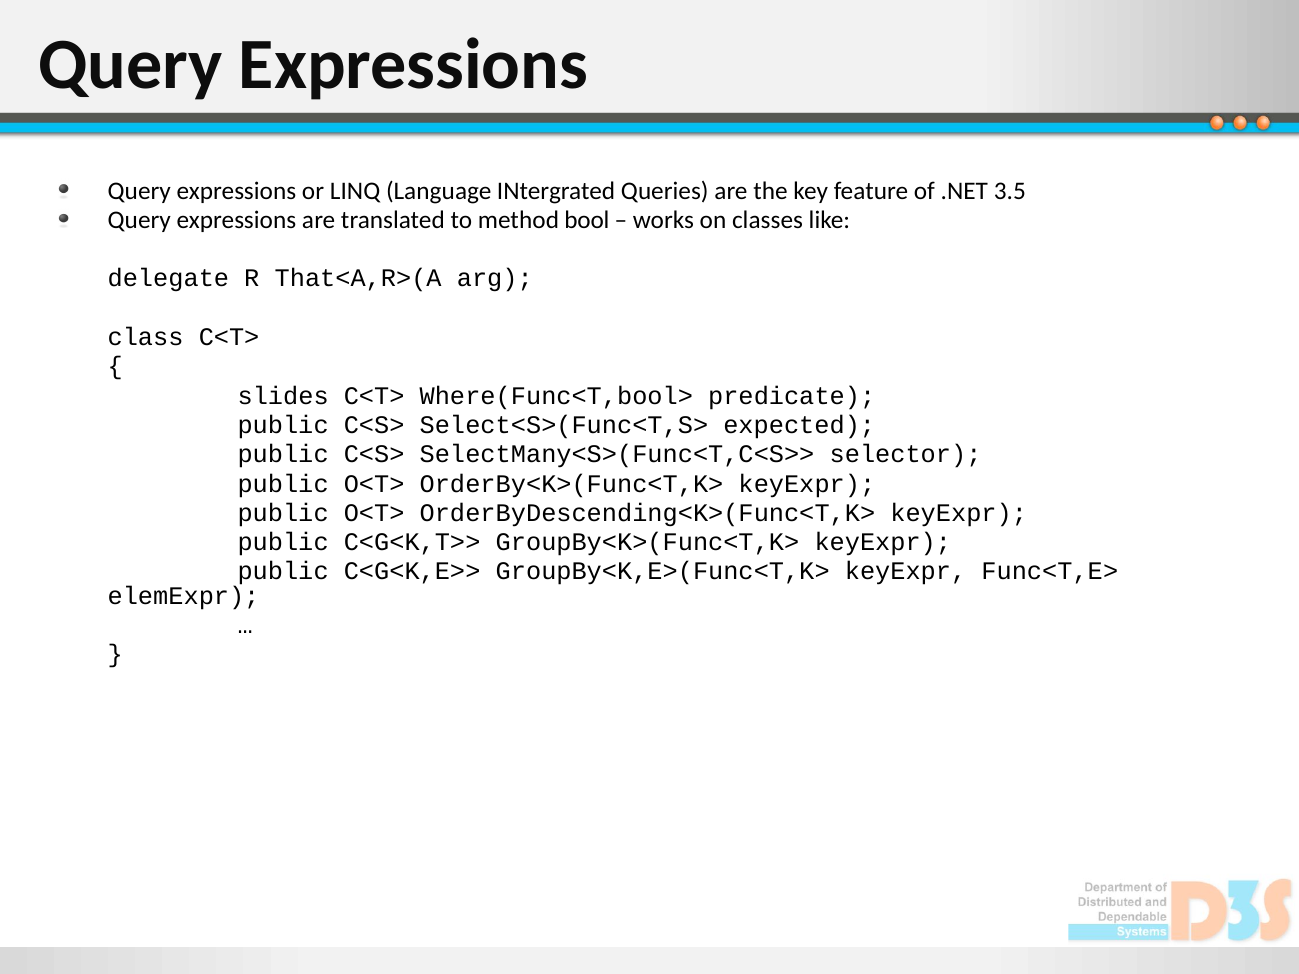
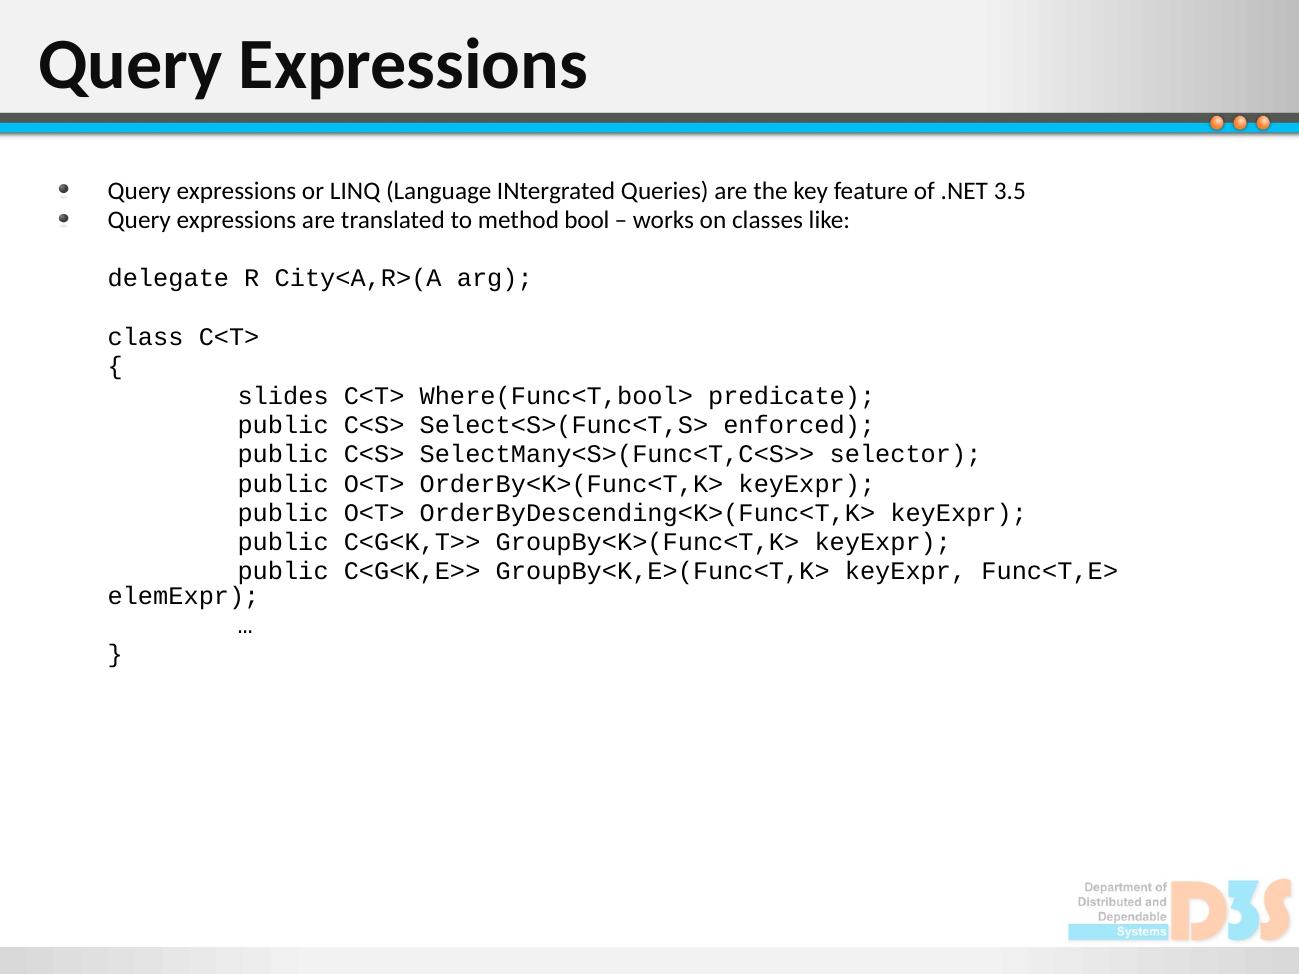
That<A,R>(A: That<A,R>(A -> City<A,R>(A (358, 279)
expected: expected -> enforced (799, 425)
